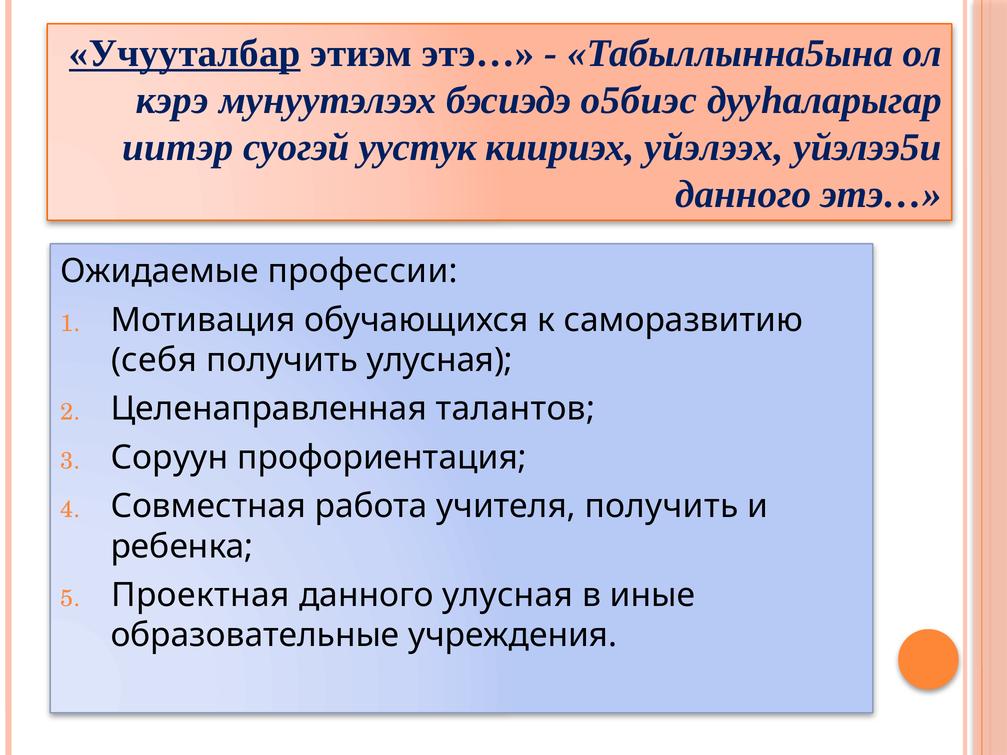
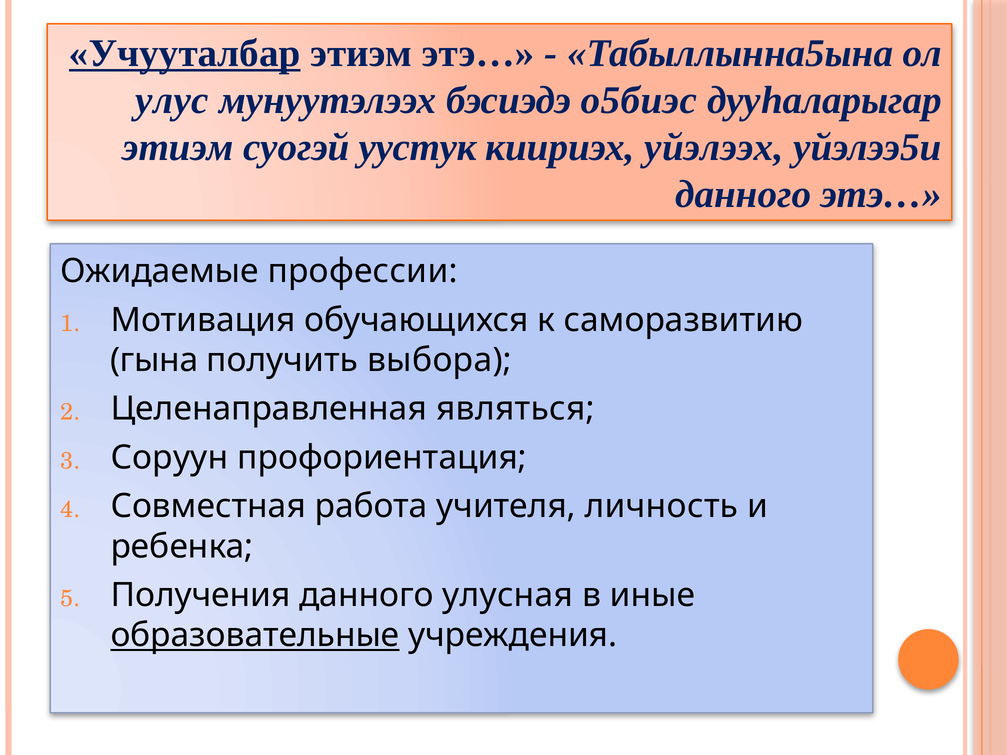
кэрэ: кэрэ -> улус (172, 100)
иитэр: иитэр -> этиэм (178, 147)
себя: себя -> гына (154, 360)
получить улусная: улусная -> выбора (439, 360)
талантов: талантов -> являться (516, 409)
учителя получить: получить -> личность (661, 506)
Проектная: Проектная -> Получения (201, 595)
образовательные underline: none -> present (255, 636)
